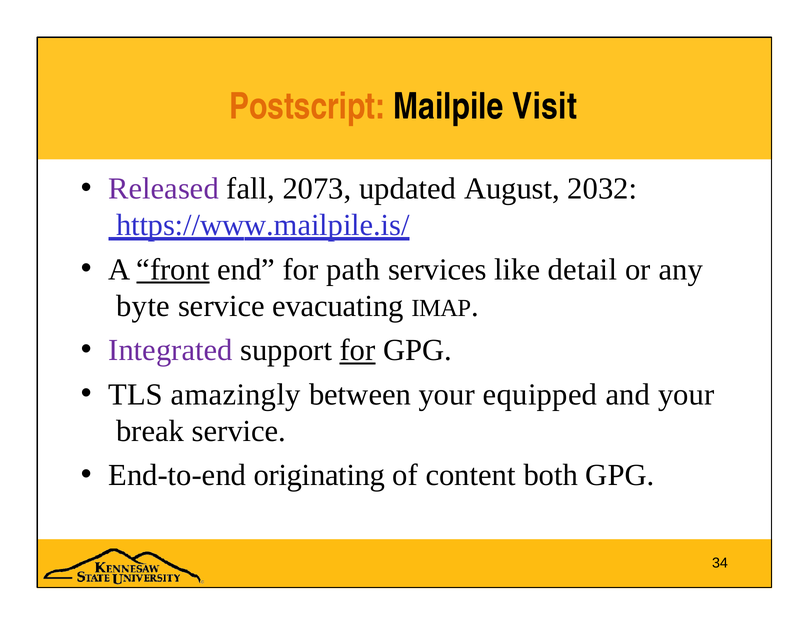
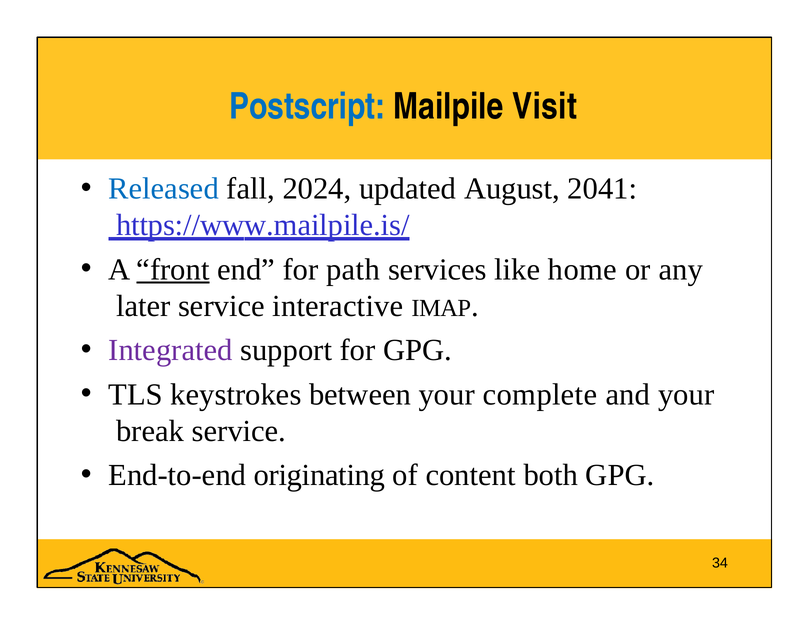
Postscript colour: orange -> blue (307, 107)
Released colour: purple -> blue (164, 189)
2073: 2073 -> 2024 (317, 189)
2032: 2032 -> 2041 (602, 189)
detail: detail -> home (582, 270)
byte: byte -> later (143, 306)
evacuating: evacuating -> interactive (338, 306)
for underline: present -> none (358, 350)
amazingly: amazingly -> keystrokes (236, 395)
equipped: equipped -> complete (540, 395)
